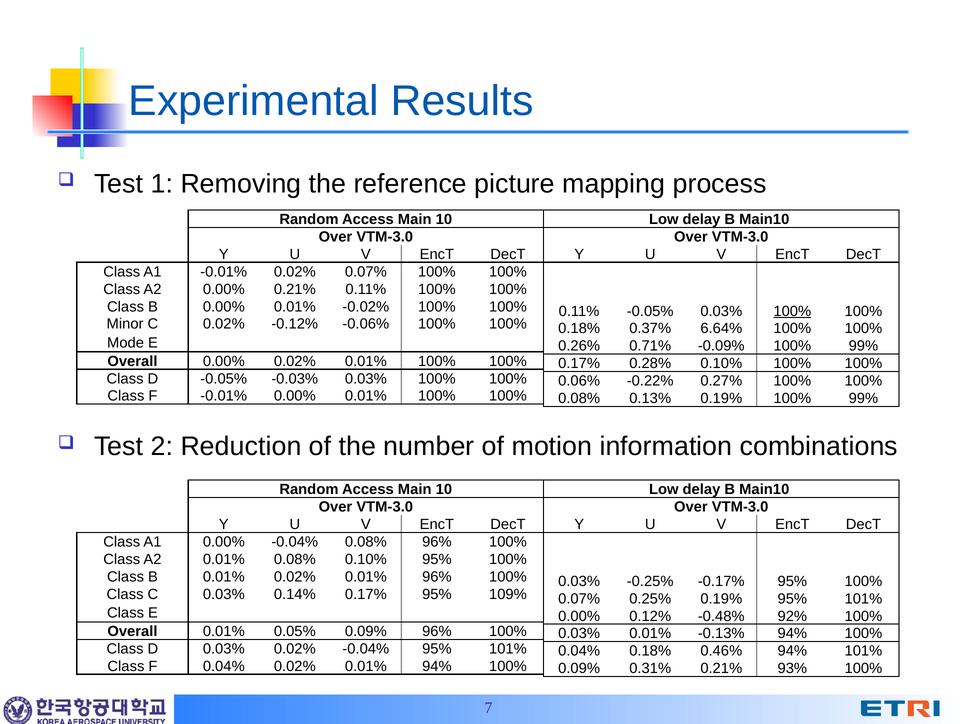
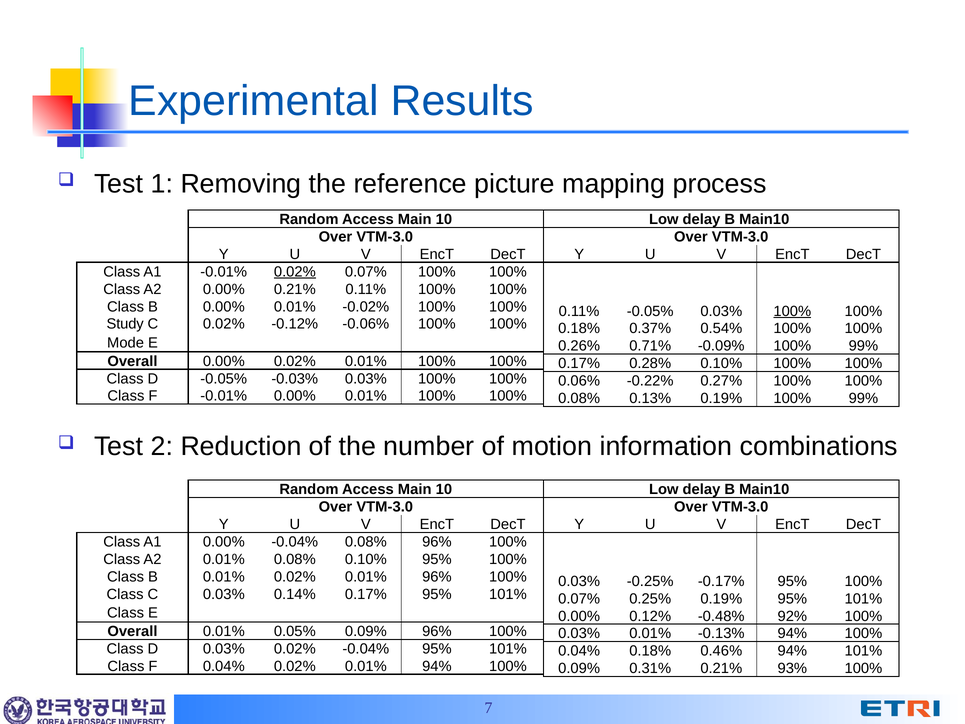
0.02% underline: none -> present (295, 272)
Minor: Minor -> Study (125, 324)
6.64%: 6.64% -> 0.54% (721, 328)
0.17% 95% 109%: 109% -> 101% (508, 594)
